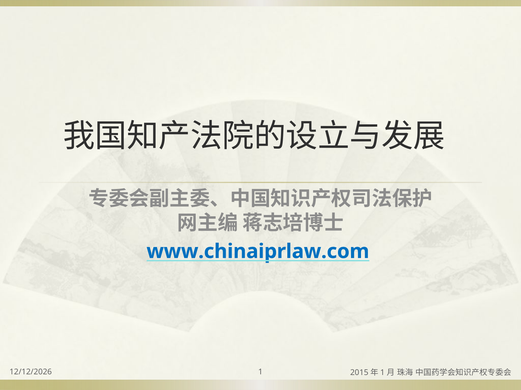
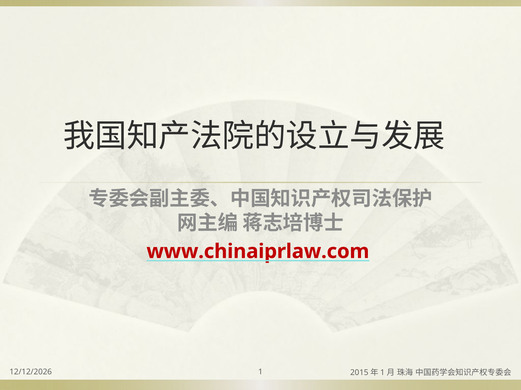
www.chinaiprlaw.com colour: blue -> red (258, 252)
